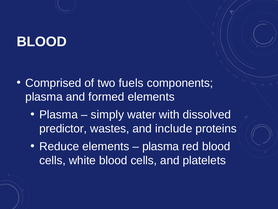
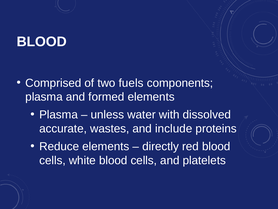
simply: simply -> unless (107, 114)
predictor: predictor -> accurate (63, 128)
plasma: plasma -> directly (161, 146)
